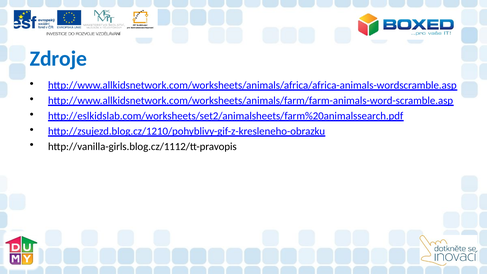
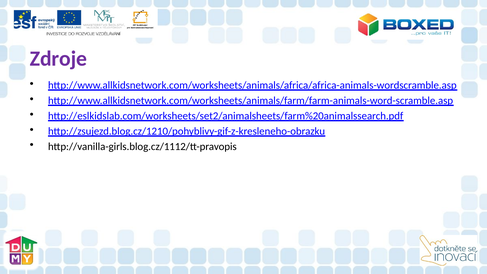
Zdroje colour: blue -> purple (58, 59)
